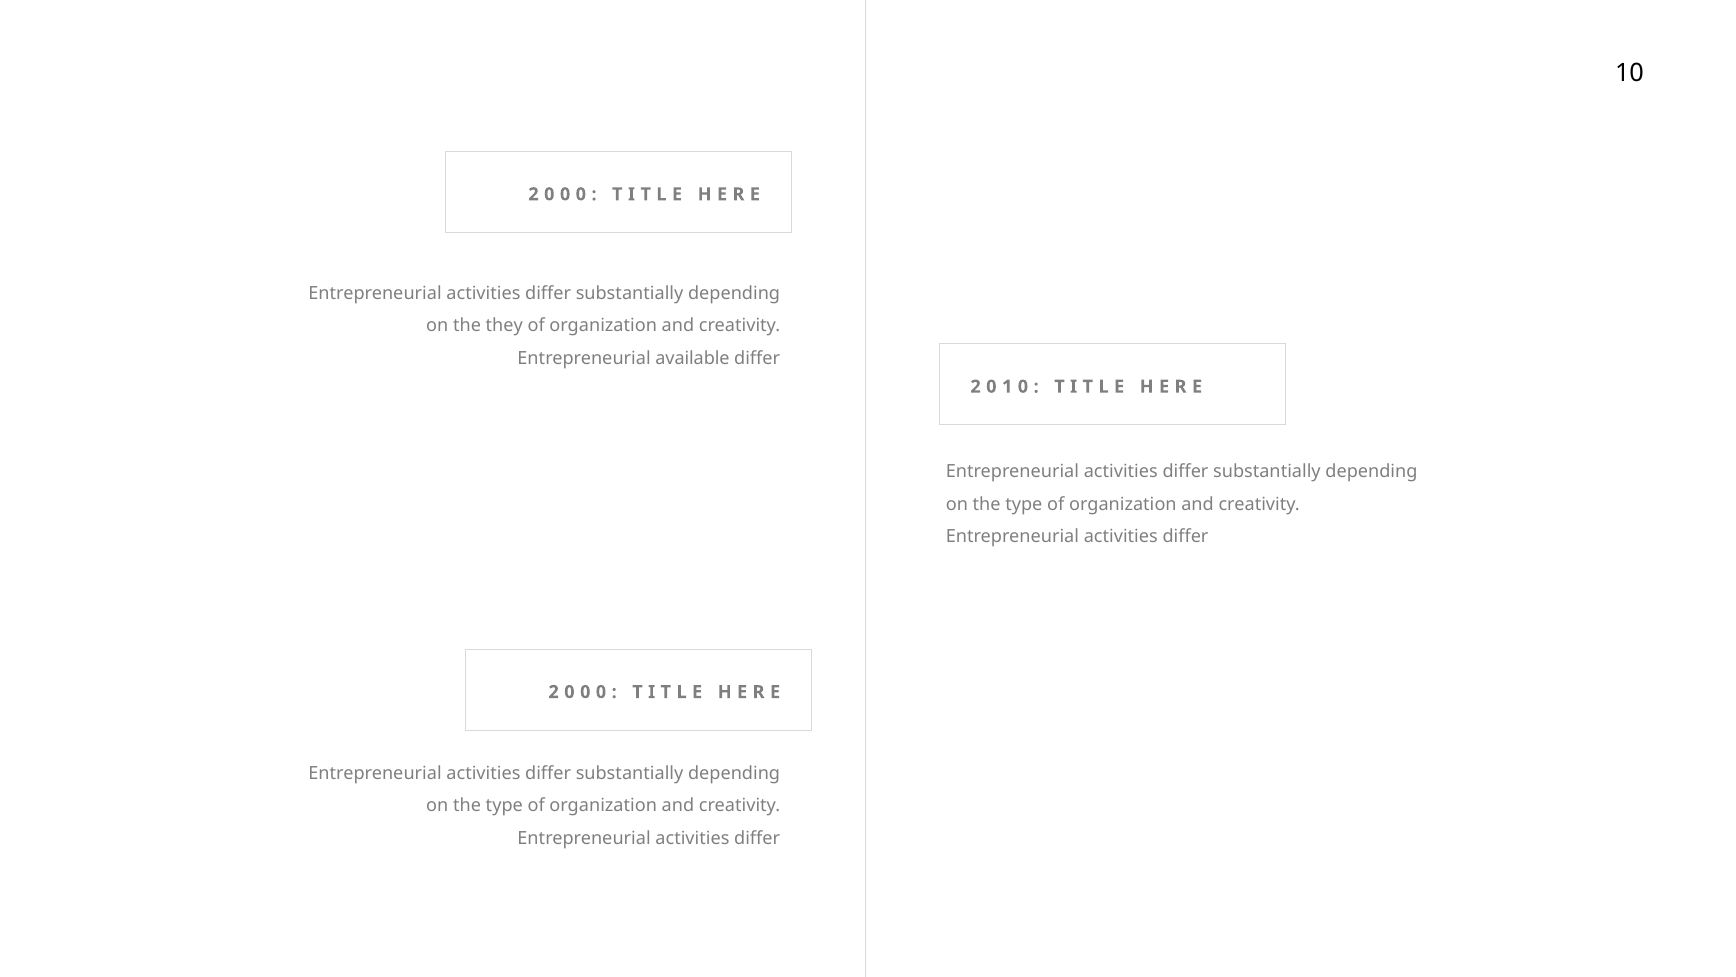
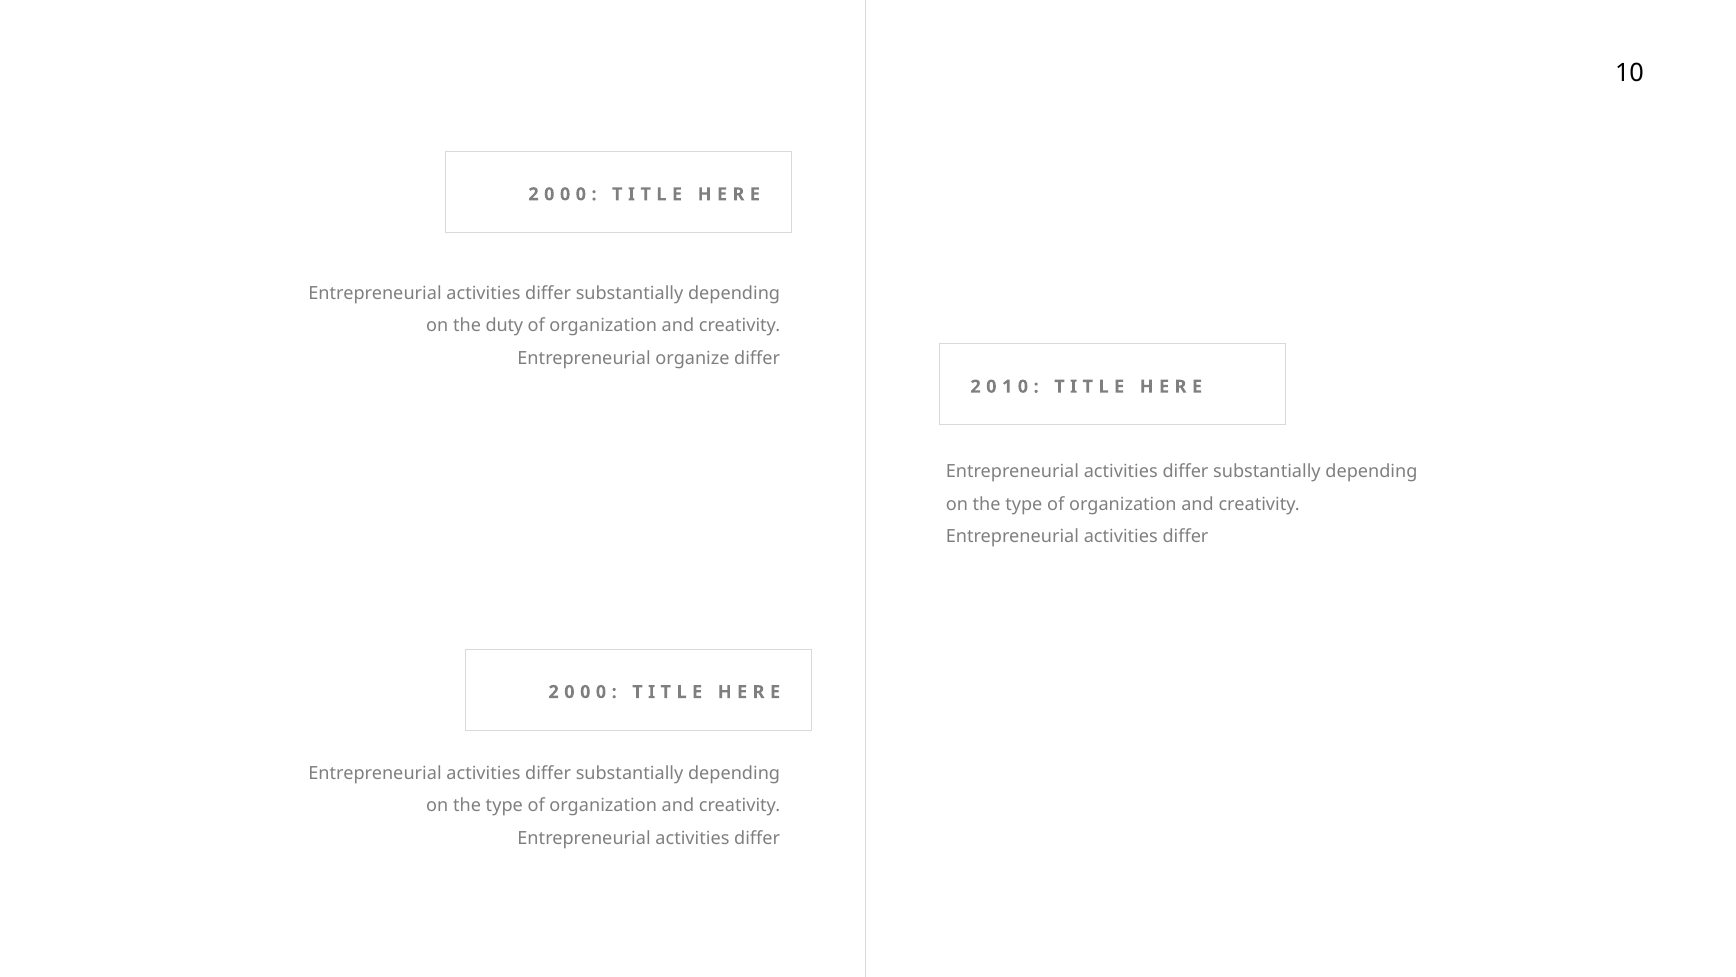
they: they -> duty (504, 326)
available: available -> organize (692, 358)
